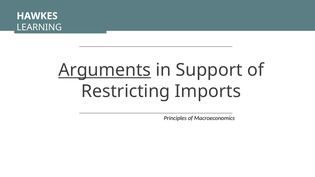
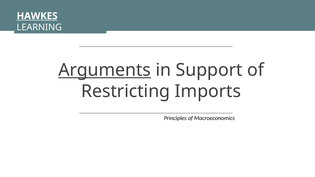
HAWKES underline: none -> present (37, 16)
